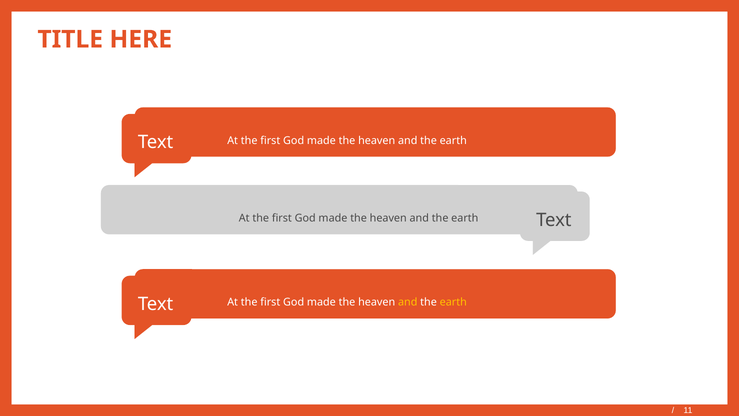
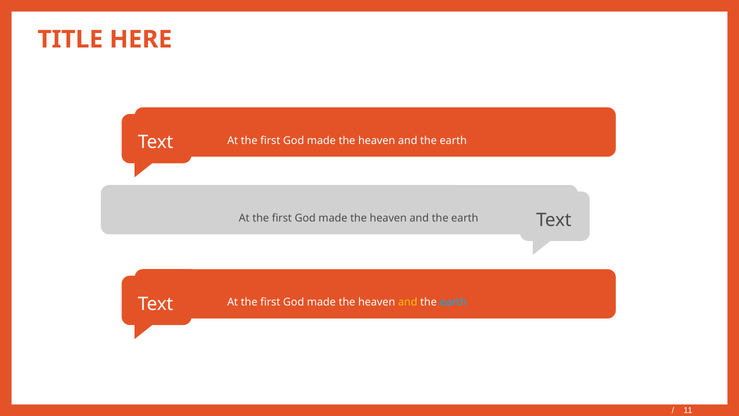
earth colour: yellow -> light blue (453, 302)
